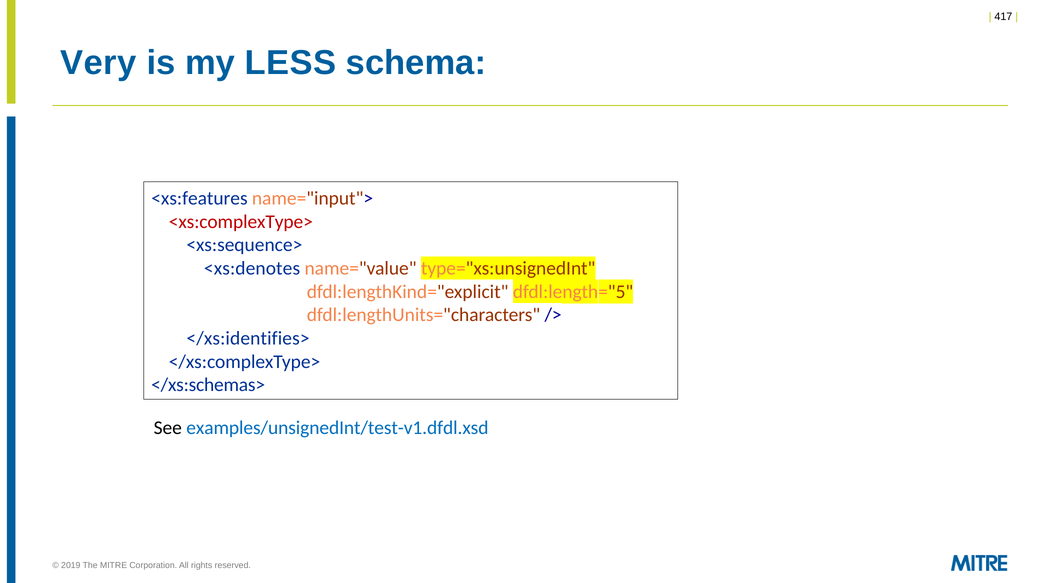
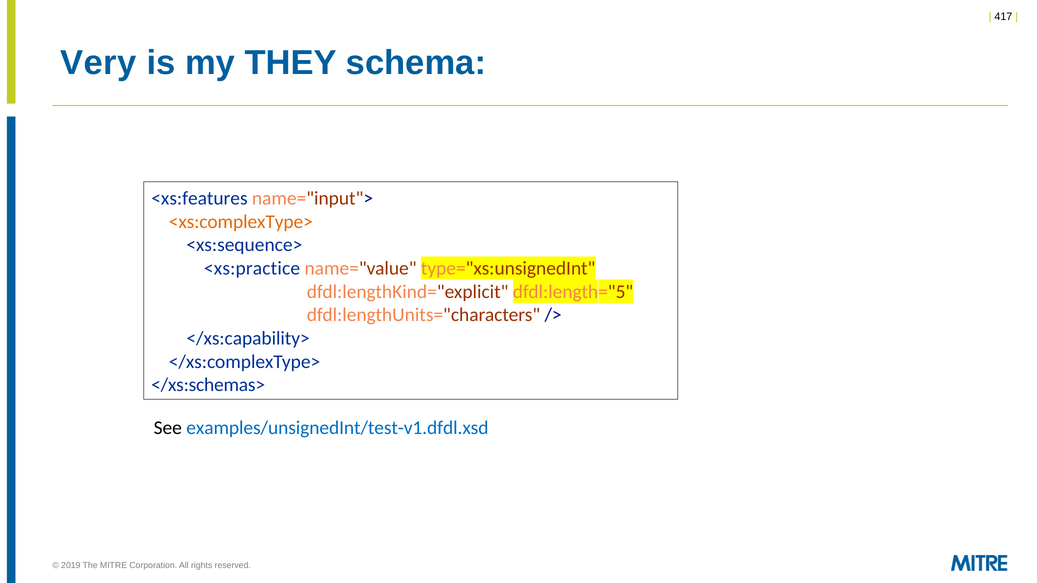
LESS: LESS -> THEY (291, 63)
<xs:complexType> colour: red -> orange (241, 222)
<xs:denotes: <xs:denotes -> <xs:practice (252, 269)
</xs:identifies>: </xs:identifies> -> </xs:capability> (248, 339)
